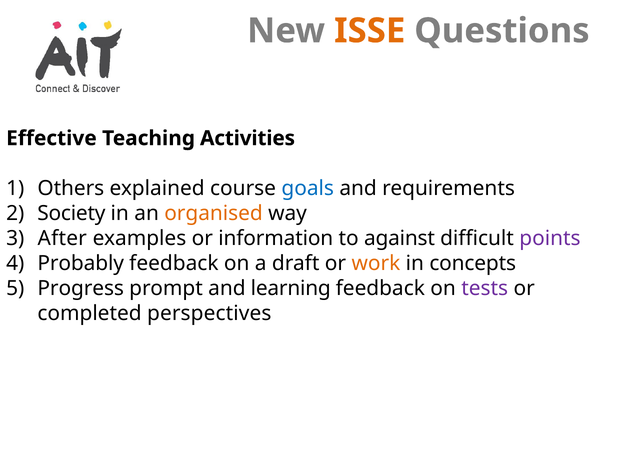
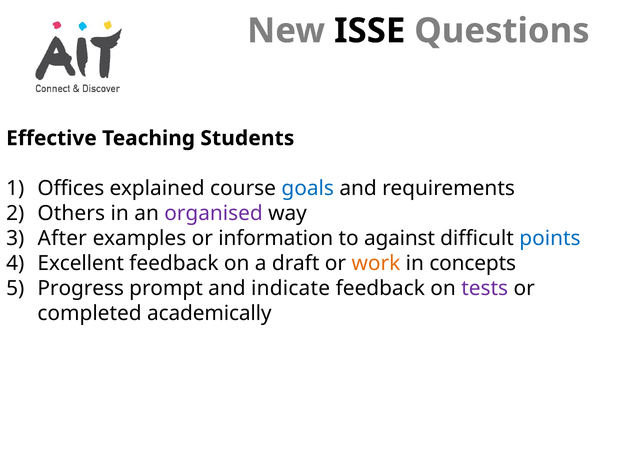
ISSE colour: orange -> black (370, 31)
Activities: Activities -> Students (247, 138)
Others: Others -> Offices (71, 189)
Society: Society -> Others (71, 214)
organised colour: orange -> purple (214, 214)
points colour: purple -> blue (550, 239)
Probably: Probably -> Excellent (81, 264)
learning: learning -> indicate (291, 289)
perspectives: perspectives -> academically (209, 314)
